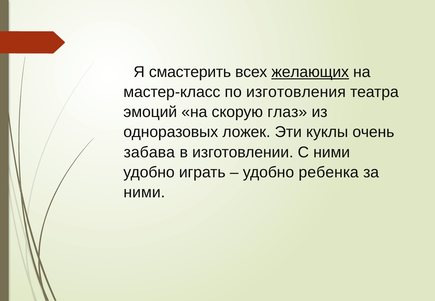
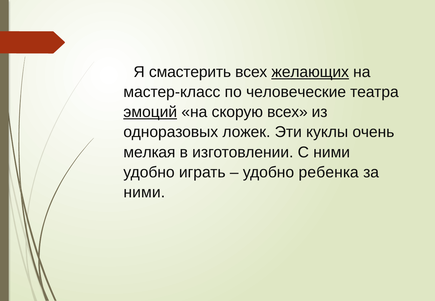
изготовления: изготовления -> человеческие (296, 92)
эмоций underline: none -> present (150, 112)
скорую глаз: глаз -> всех (287, 112)
забава: забава -> мелкая (149, 152)
